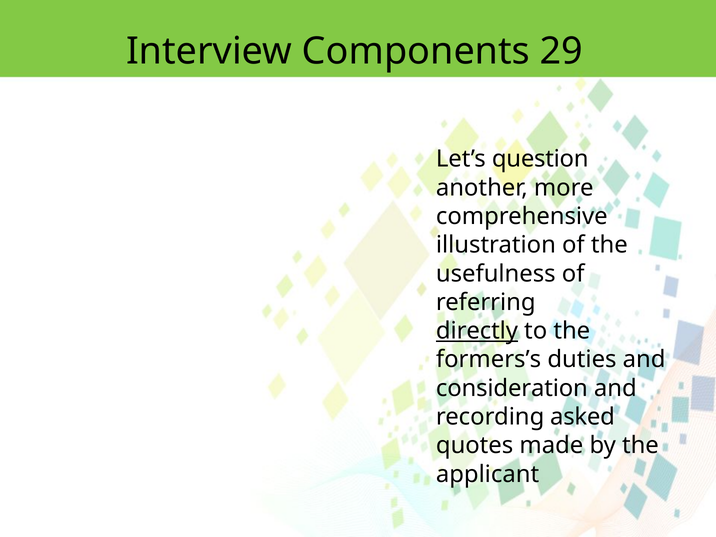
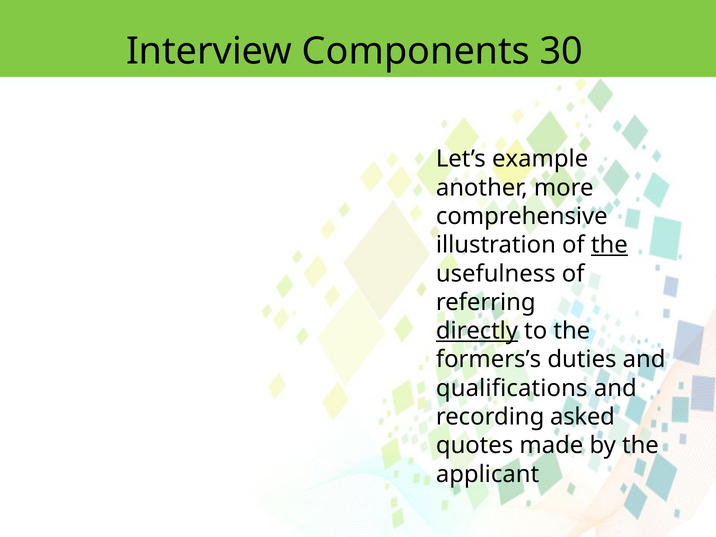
29: 29 -> 30 (561, 51)
question: question -> example (540, 159)
the underline: none -> present (609, 245)
consideration: consideration -> qualifications (512, 388)
